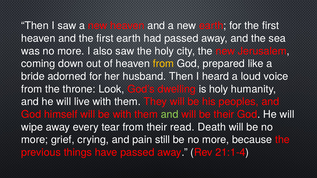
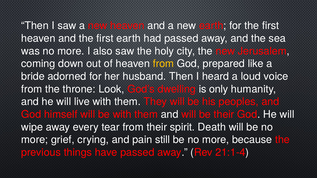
is holy: holy -> only (219, 89)
and colour: light green -> white (170, 115)
read: read -> spirit (182, 127)
